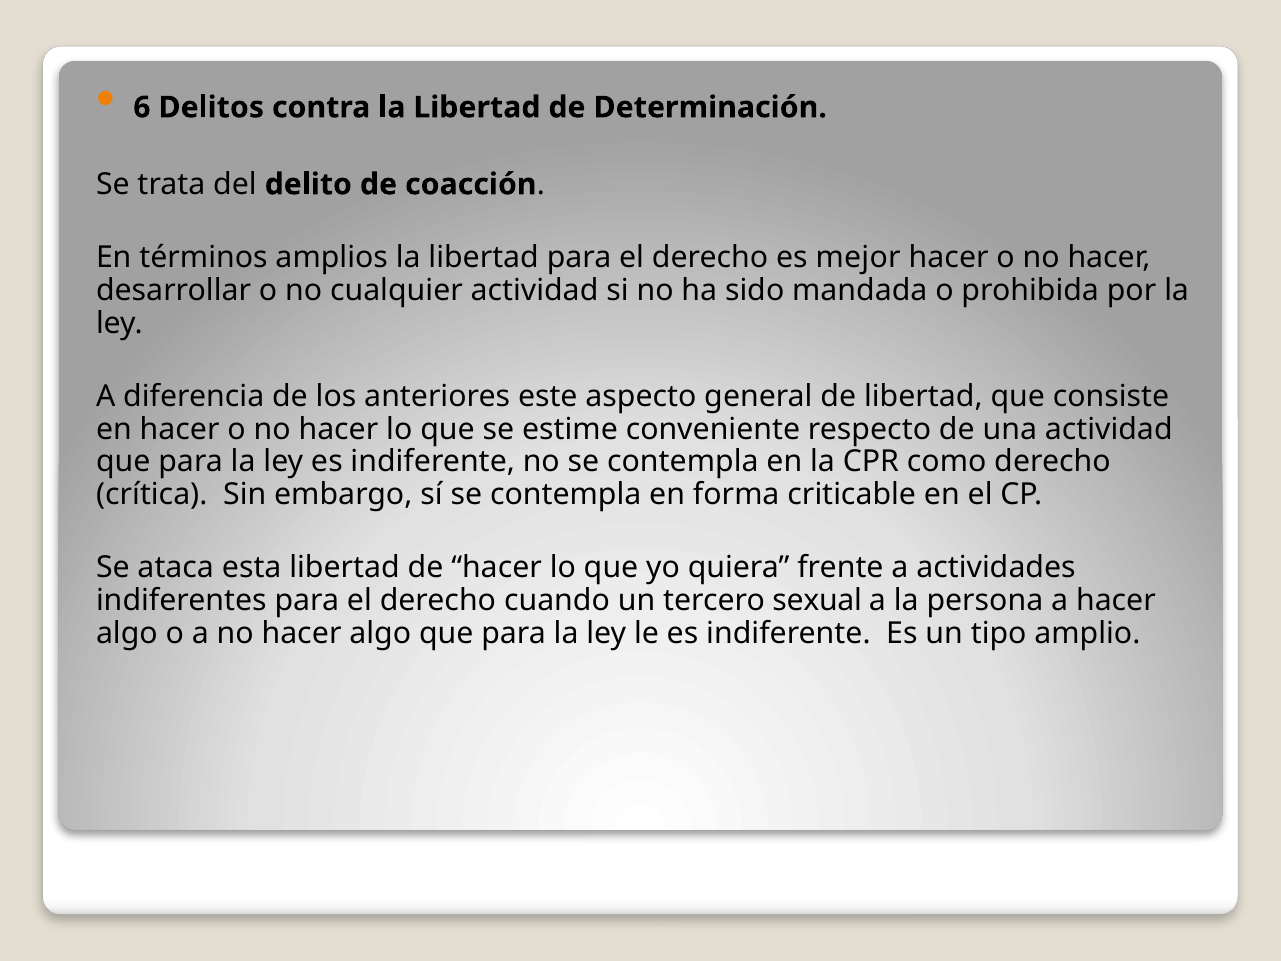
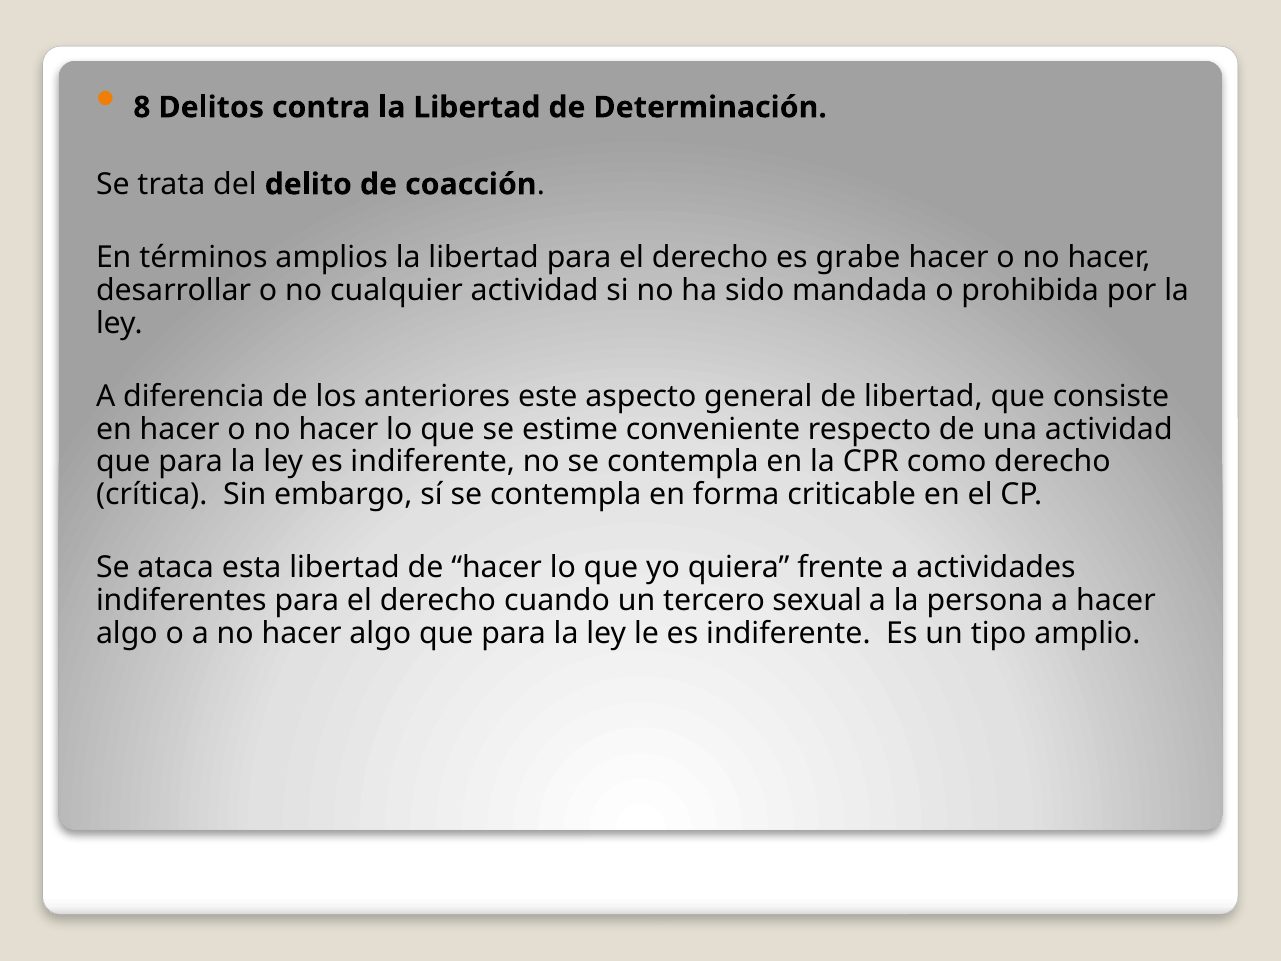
6: 6 -> 8 (142, 107)
mejor: mejor -> grabe (858, 258)
